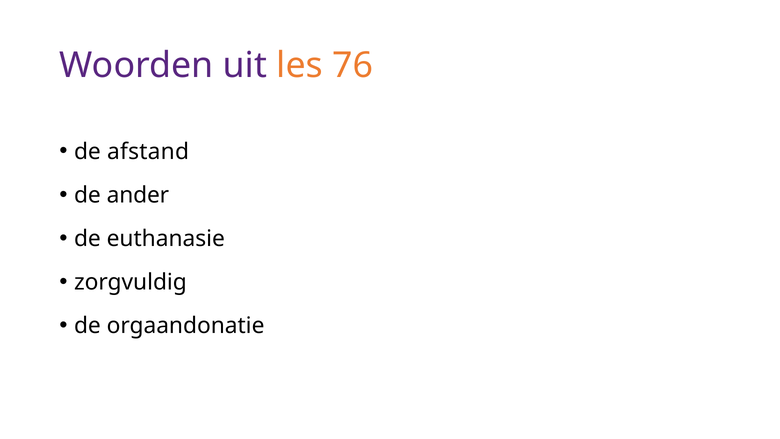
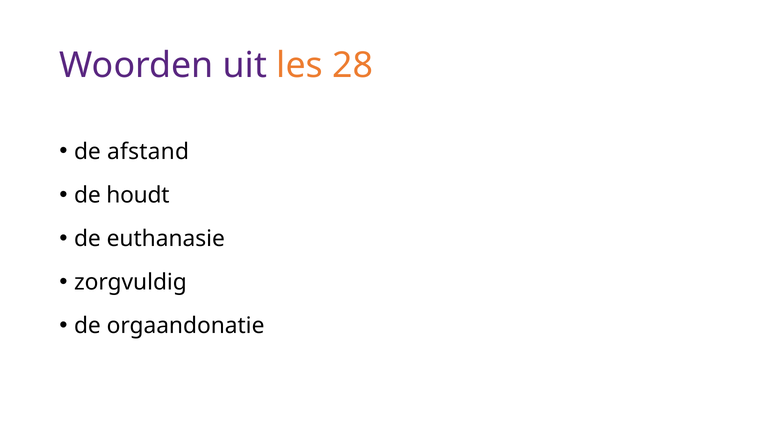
76: 76 -> 28 (353, 66)
ander: ander -> houdt (138, 195)
